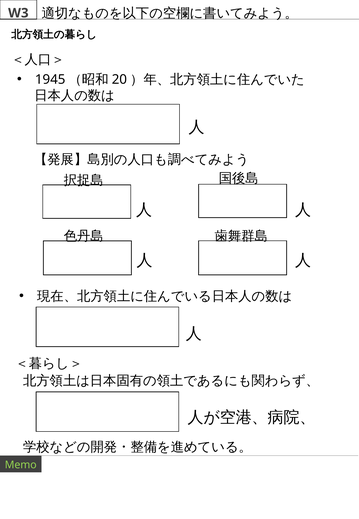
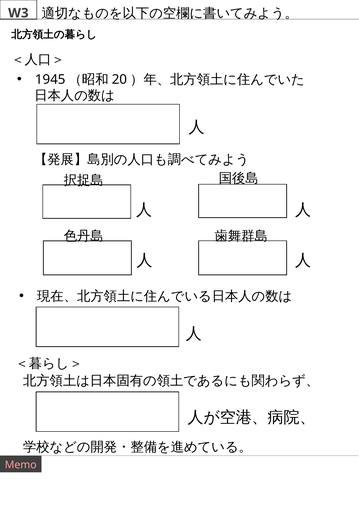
Memo colour: light green -> pink (21, 464)
